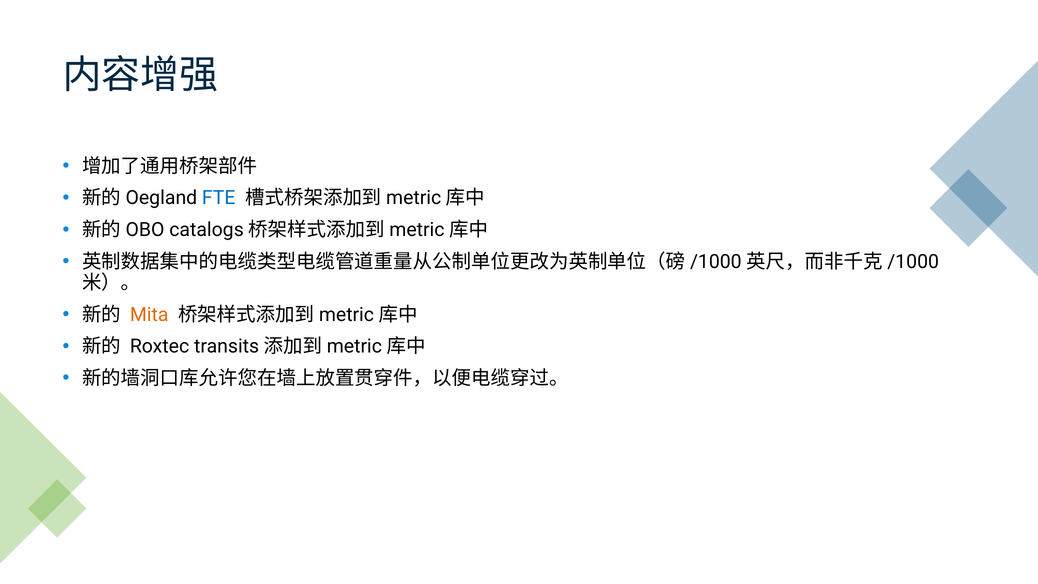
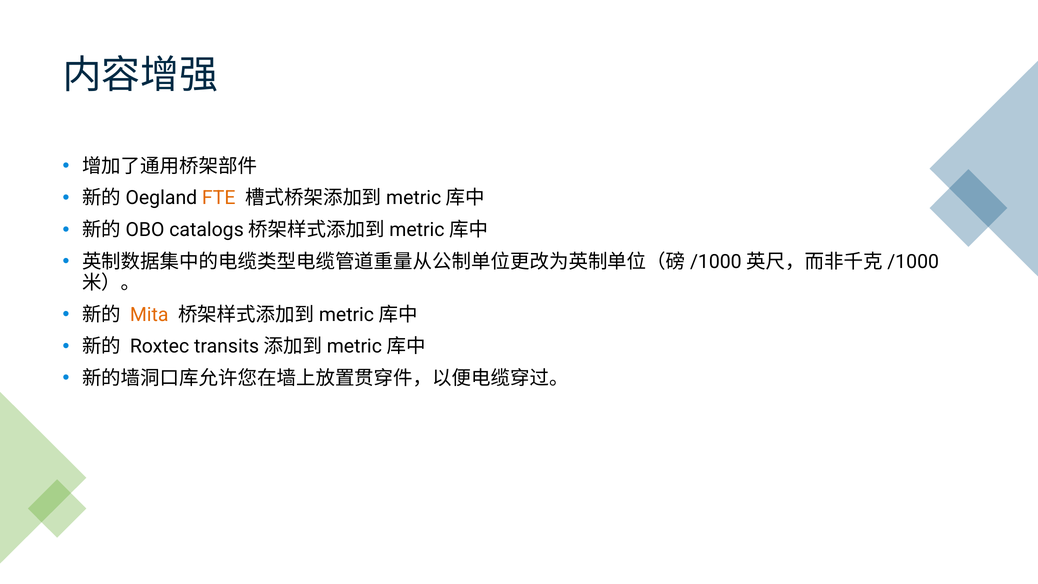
FTE colour: blue -> orange (219, 198)
